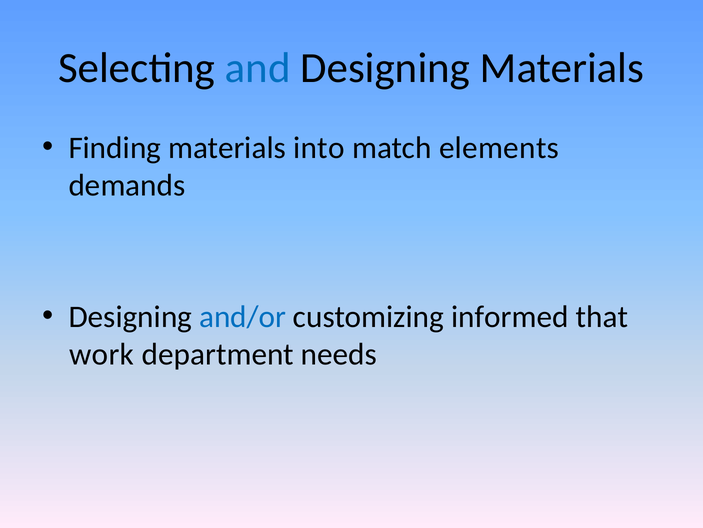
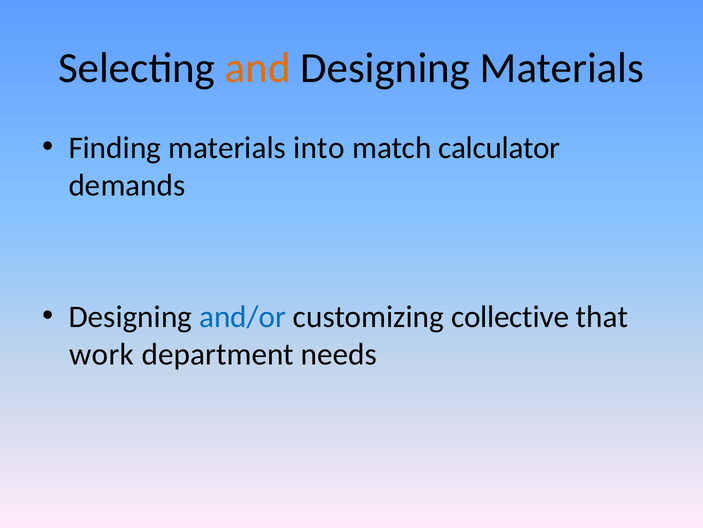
and colour: blue -> orange (258, 68)
elements: elements -> calculator (499, 147)
informed: informed -> collective (510, 316)
